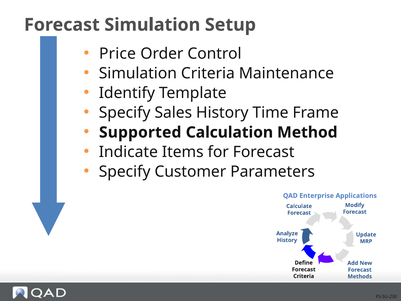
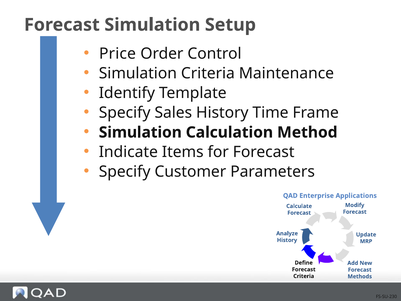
Supported: Supported -> Simulation (140, 132)
